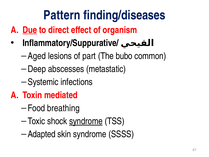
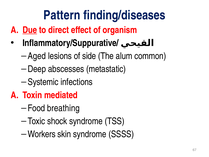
part: part -> side (89, 56)
bubo: bubo -> alum (124, 56)
syndrome underline: present -> none (86, 121)
Adapted: Adapted -> Workers (42, 134)
